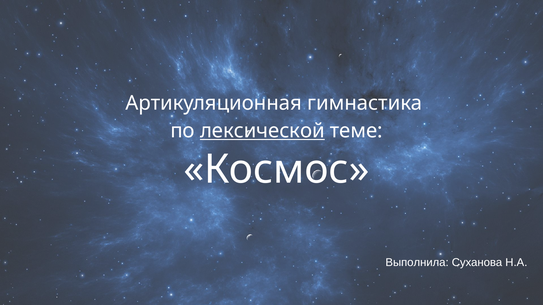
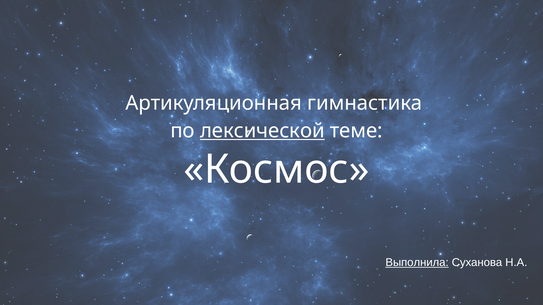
Выполнила underline: none -> present (417, 263)
